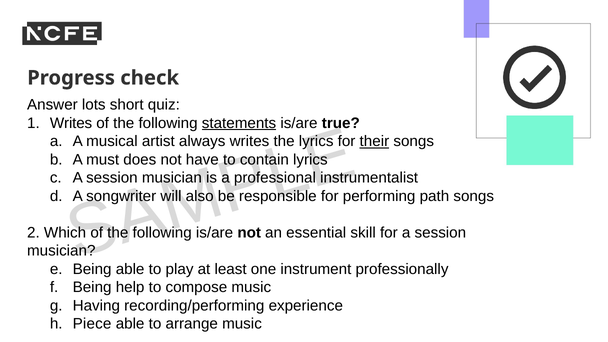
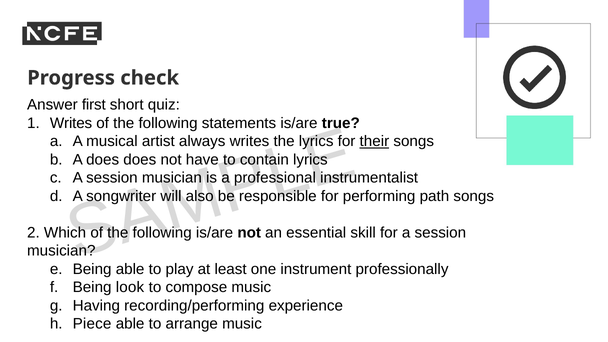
lots: lots -> first (94, 105)
statements underline: present -> none (239, 123)
A must: must -> does (103, 160)
help: help -> look (130, 287)
